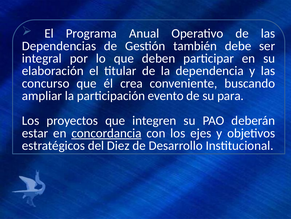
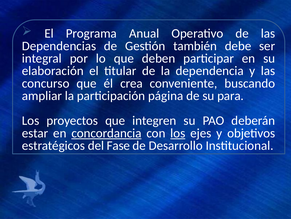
evento: evento -> página (166, 95)
los underline: none -> present (178, 133)
Diez: Diez -> Fase (118, 145)
